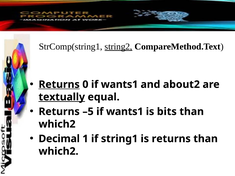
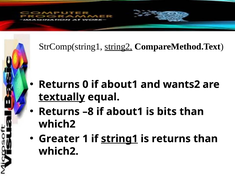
Returns underline: present -> none (59, 85)
0 if wants1: wants1 -> about1 (119, 85)
about2: about2 -> wants2 (181, 85)
–5: –5 -> –8 (88, 112)
wants1: wants1 -> about1 (125, 112)
Decimal: Decimal -> Greater (59, 139)
string1 underline: none -> present (119, 139)
